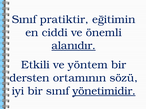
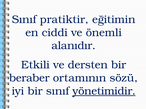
alanıdır underline: present -> none (74, 46)
yöntem: yöntem -> dersten (88, 65)
dersten: dersten -> beraber (29, 78)
